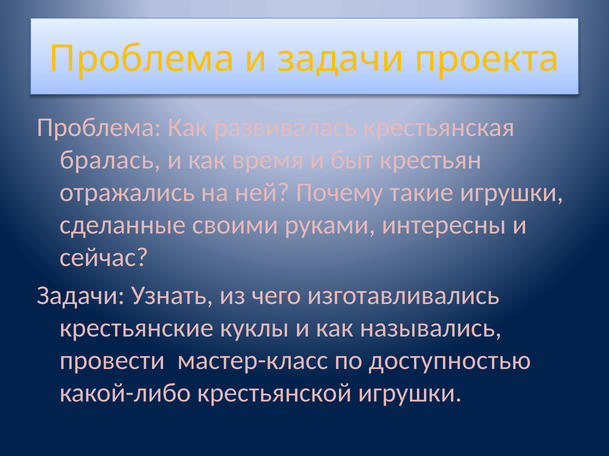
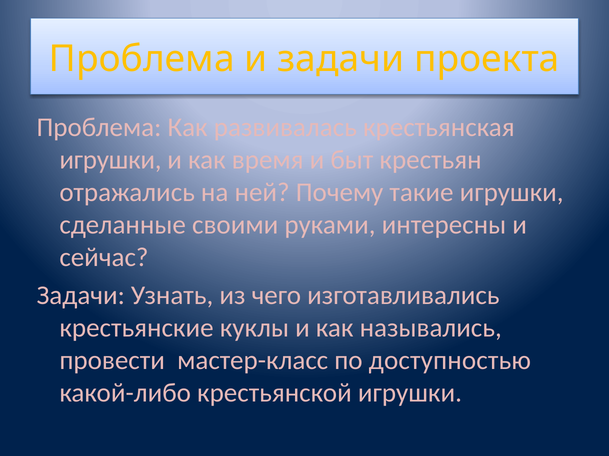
бралась: бралась -> игрушки (110, 160)
